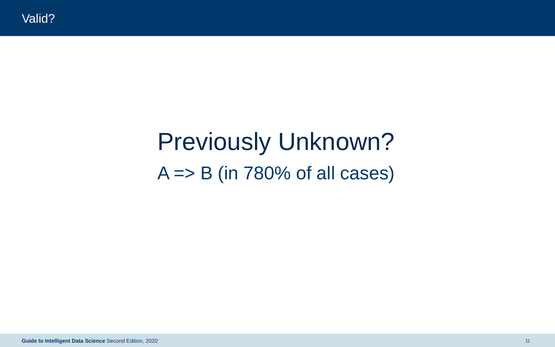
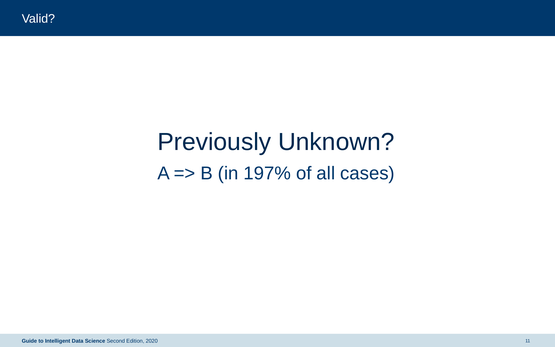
780%: 780% -> 197% (267, 173)
